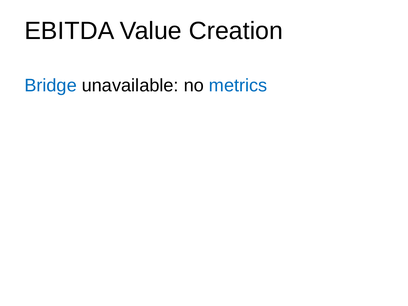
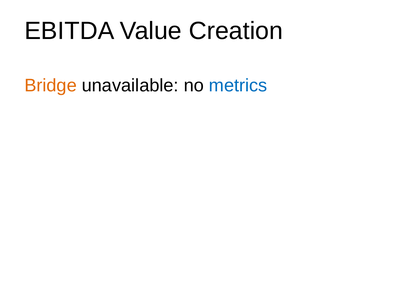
Bridge colour: blue -> orange (51, 86)
